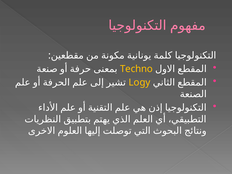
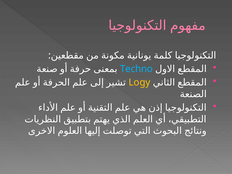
Techno colour: yellow -> light blue (136, 69)
